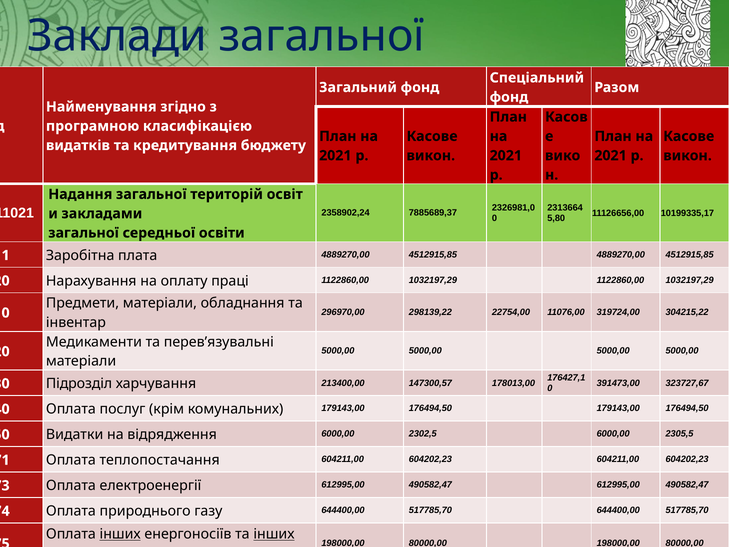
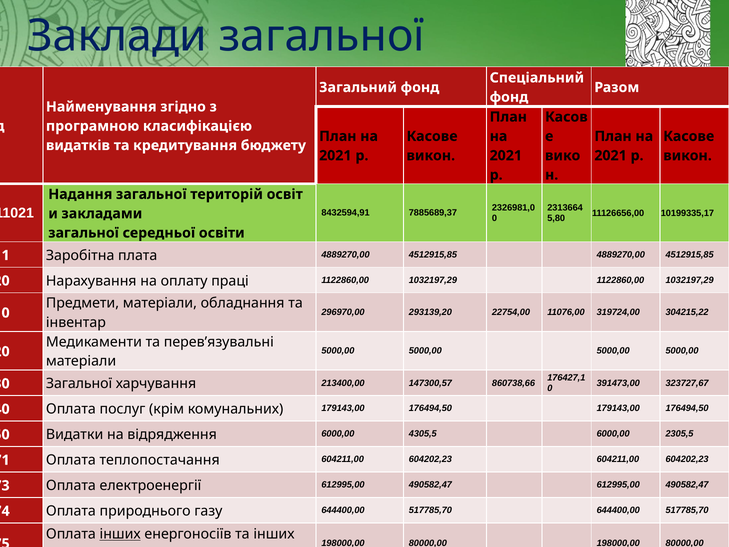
2358902,24: 2358902,24 -> 8432594,91 (346, 213)
298139,22: 298139,22 -> 293139,20 (430, 312)
Підрозділ: Підрозділ -> Загальної (79, 383)
178013,00: 178013,00 -> 860738,66 (513, 383)
2302,5: 2302,5 -> 4305,5 (423, 434)
інших underline: present -> none (274, 534)
